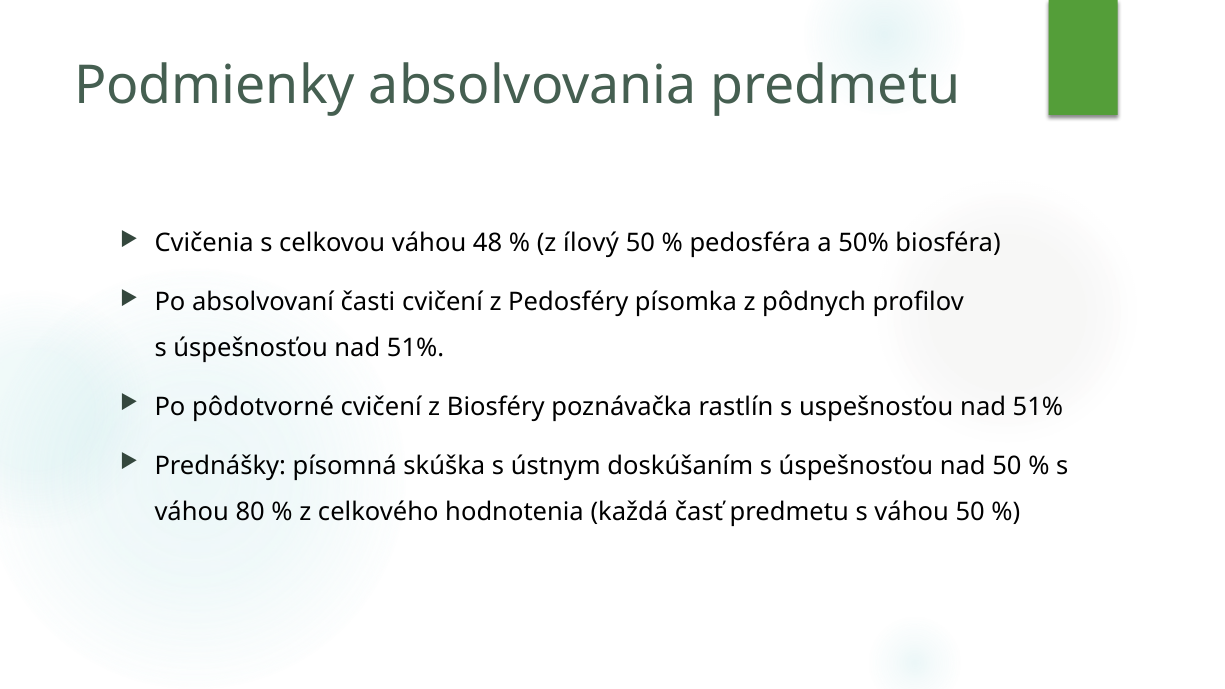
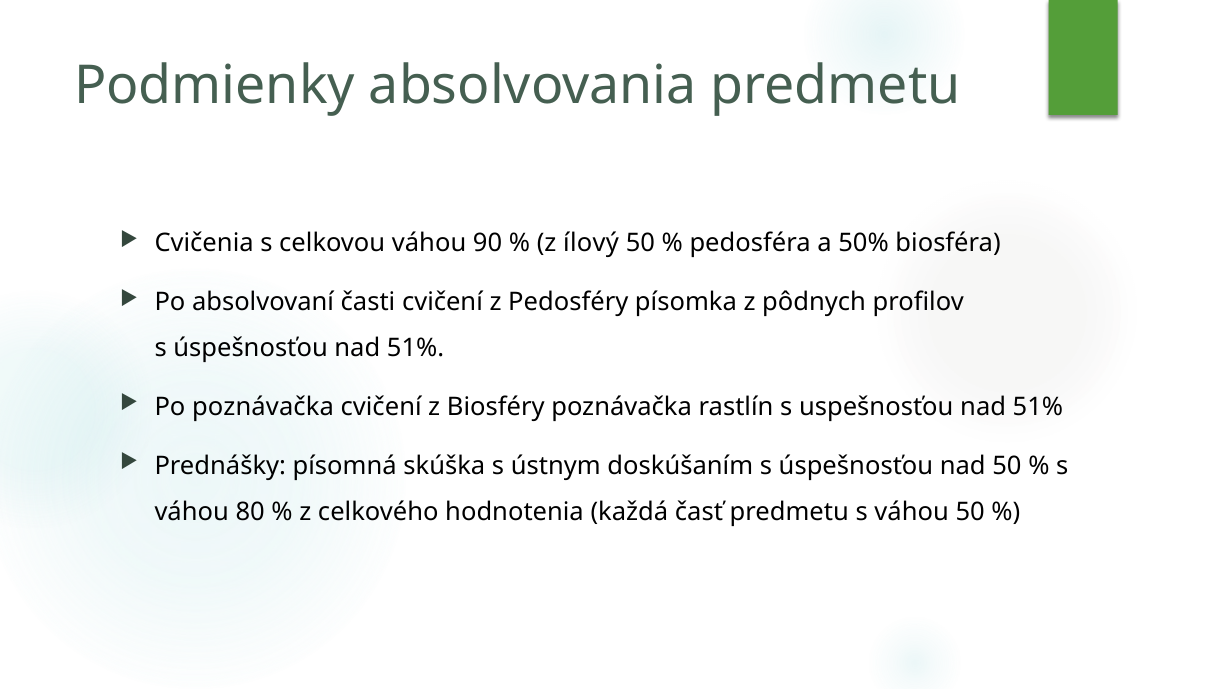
48: 48 -> 90 (488, 243)
Po pôdotvorné: pôdotvorné -> poznávačka (263, 407)
